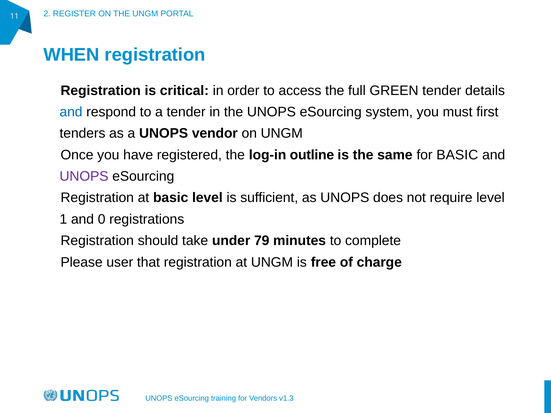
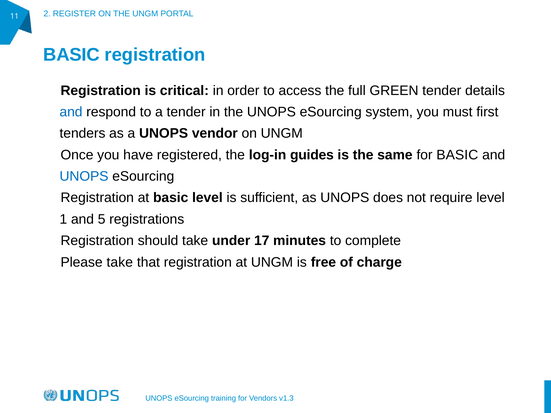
WHEN: WHEN -> BASIC (72, 55)
outline: outline -> guides (312, 155)
UNOPS colour: purple -> blue (84, 176)
0: 0 -> 5 (102, 219)
79: 79 -> 17 (262, 241)
user: user -> take (120, 262)
